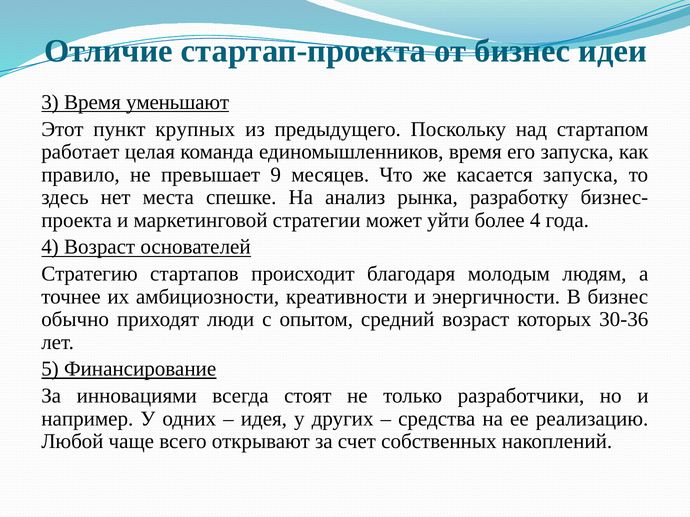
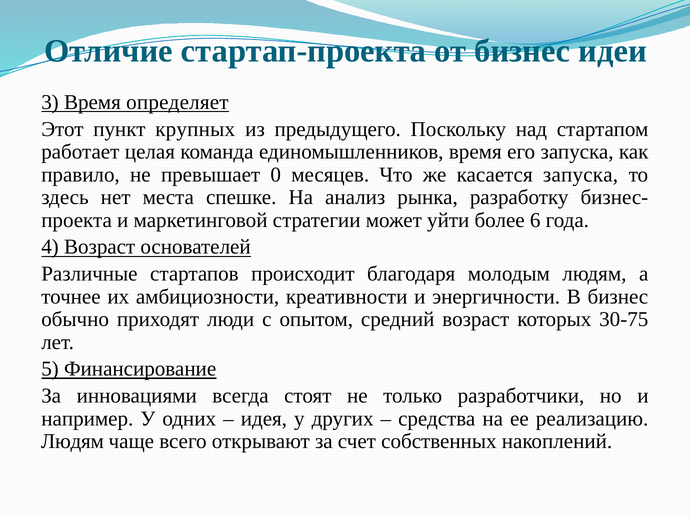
уменьшают: уменьшают -> определяет (177, 102)
9: 9 -> 0 (276, 175)
более 4: 4 -> 6 (535, 220)
Стратегию: Стратегию -> Различные (89, 274)
30-36: 30-36 -> 30-75 (624, 320)
Любой: Любой -> Людям (72, 442)
